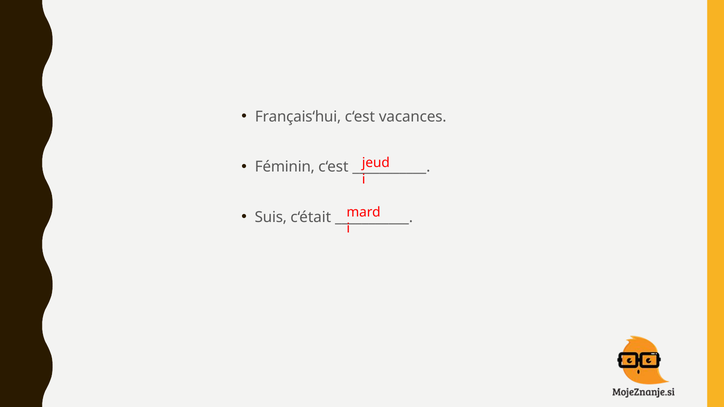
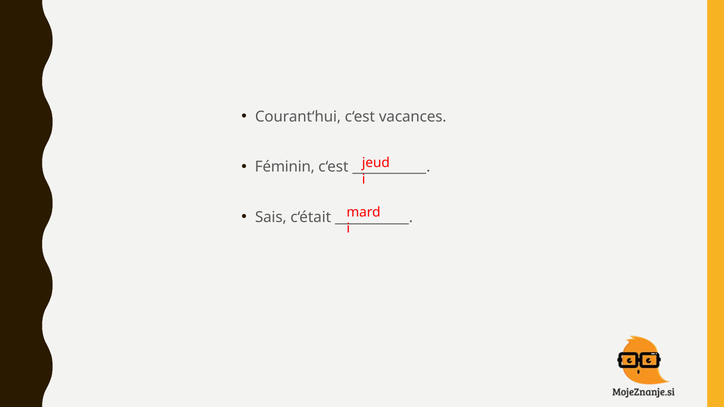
Français‘hui: Français‘hui -> Courant‘hui (298, 117)
Suis: Suis -> Sais (271, 217)
